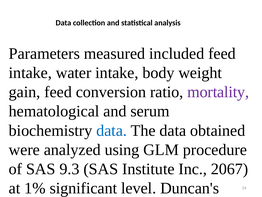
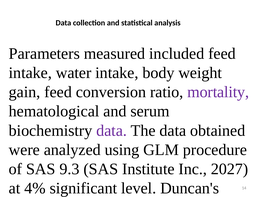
data colour: blue -> purple (112, 130)
2067: 2067 -> 2027 (230, 169)
1%: 1% -> 4% (35, 188)
